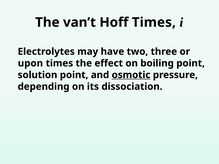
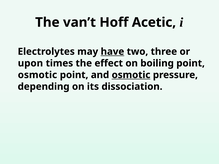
Hoff Times: Times -> Acetic (154, 22)
have underline: none -> present (112, 52)
solution: solution -> osmotic (37, 75)
